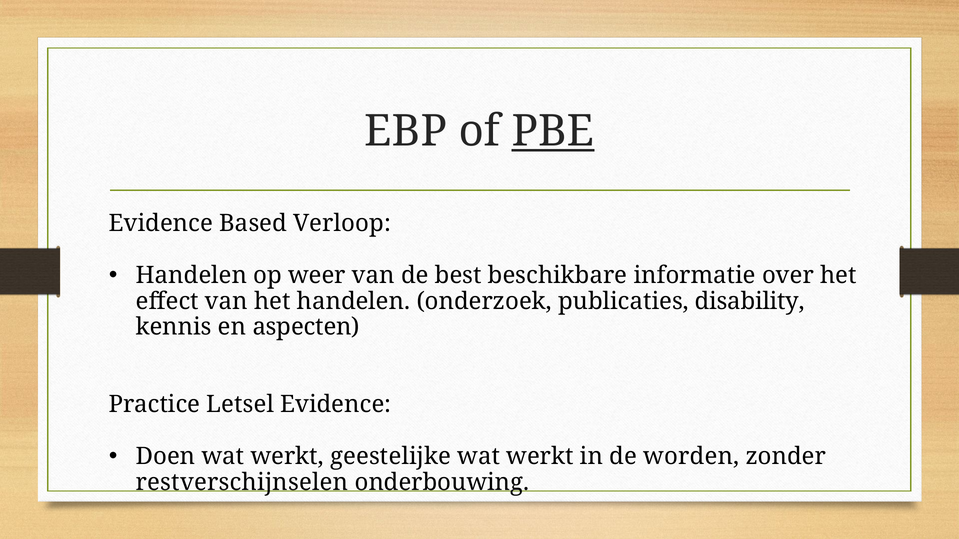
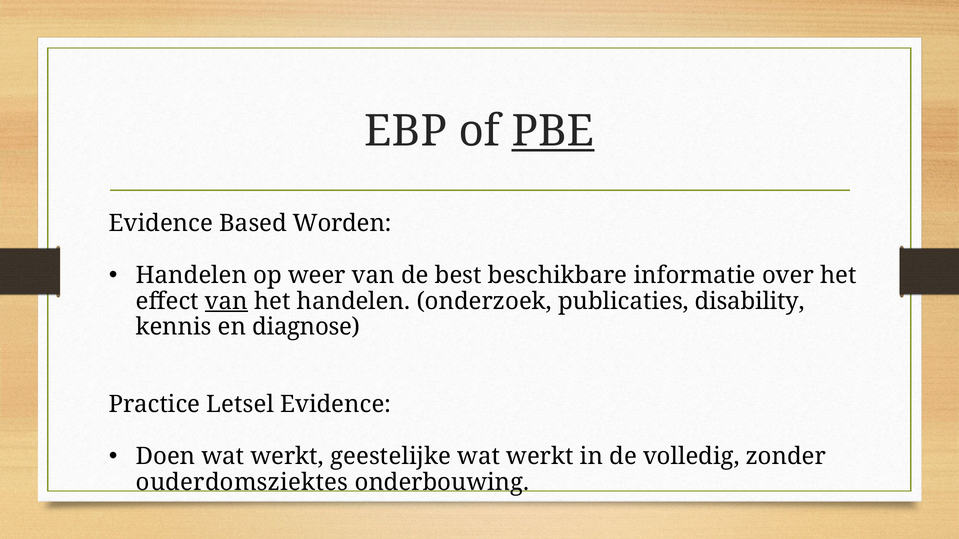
Verloop: Verloop -> Worden (342, 224)
van underline: none -> present (226, 301)
aspecten: aspecten -> diagnose (306, 327)
worden: worden -> volledig (691, 457)
restverschijnselen: restverschijnselen -> ouderdomsziektes (242, 483)
